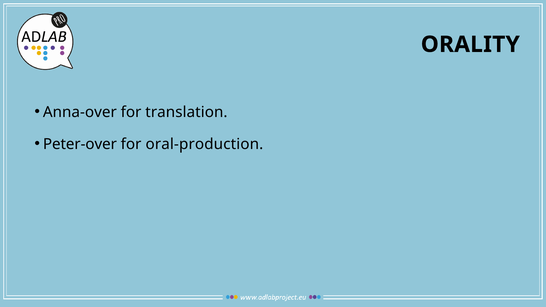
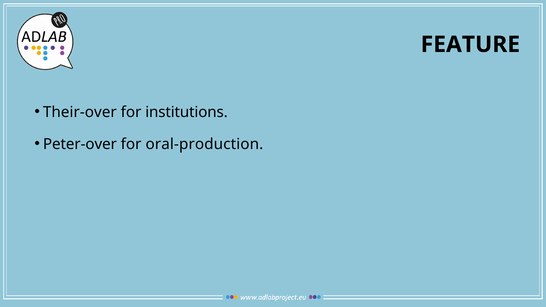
ORALITY: ORALITY -> FEATURE (470, 44)
Anna-over: Anna-over -> Their-over (80, 112)
translation: translation -> institutions (187, 112)
